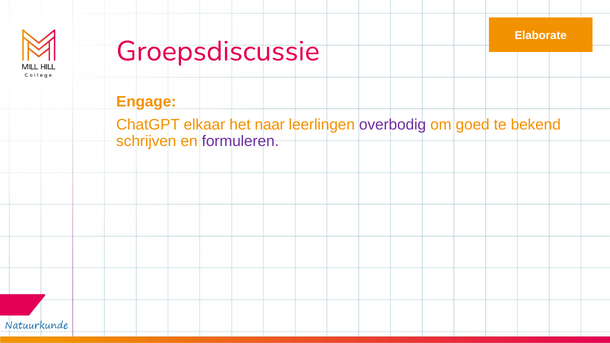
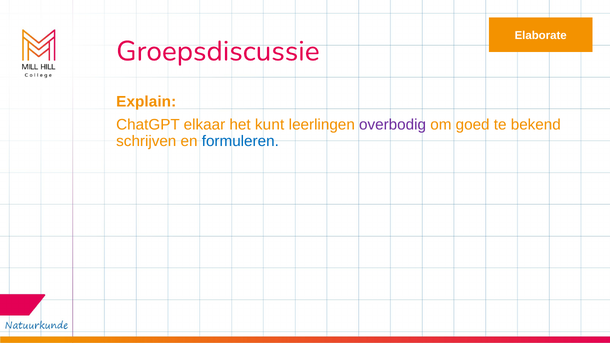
Engage: Engage -> Explain (146, 102)
naar: naar -> kunt (270, 125)
formuleren colour: purple -> blue (240, 141)
